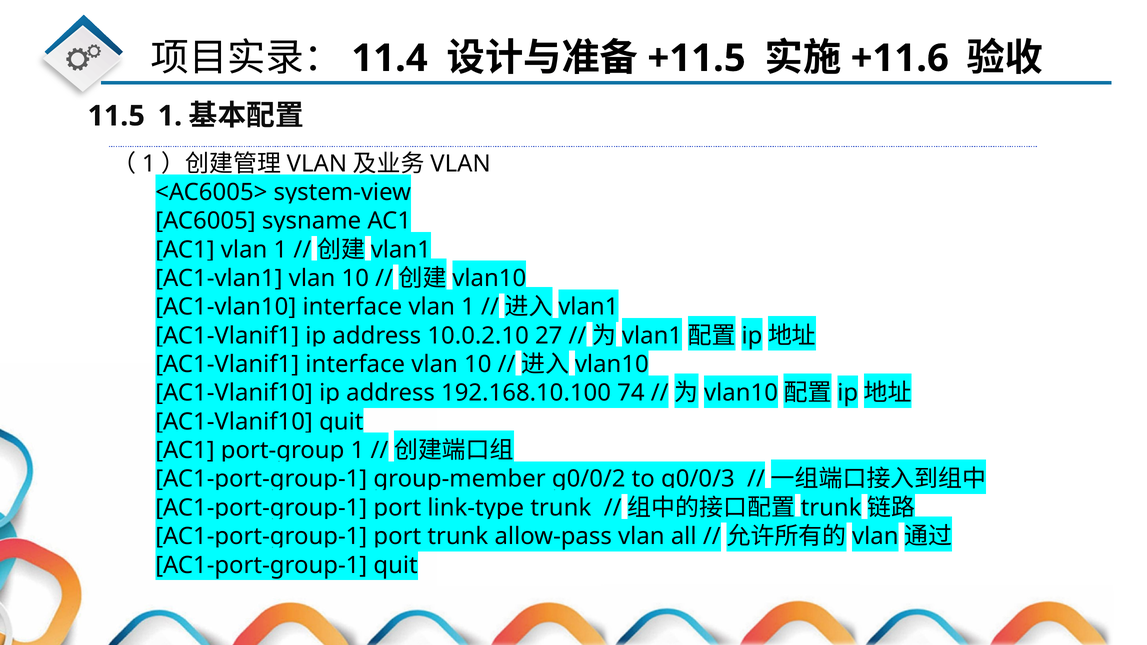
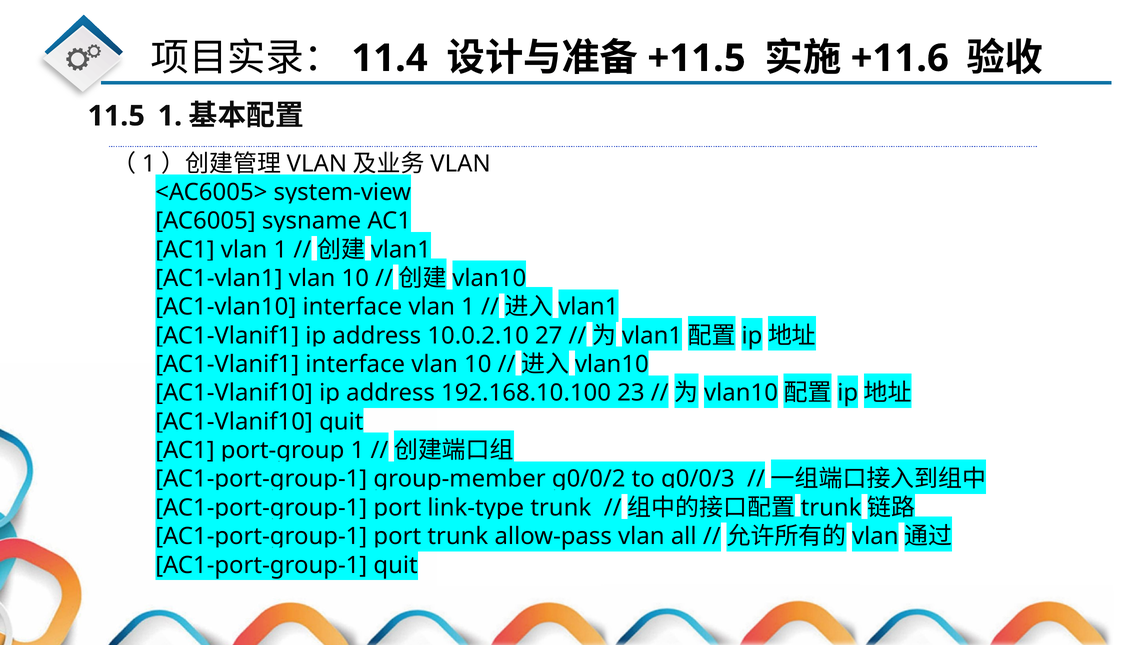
74: 74 -> 23 (631, 393)
